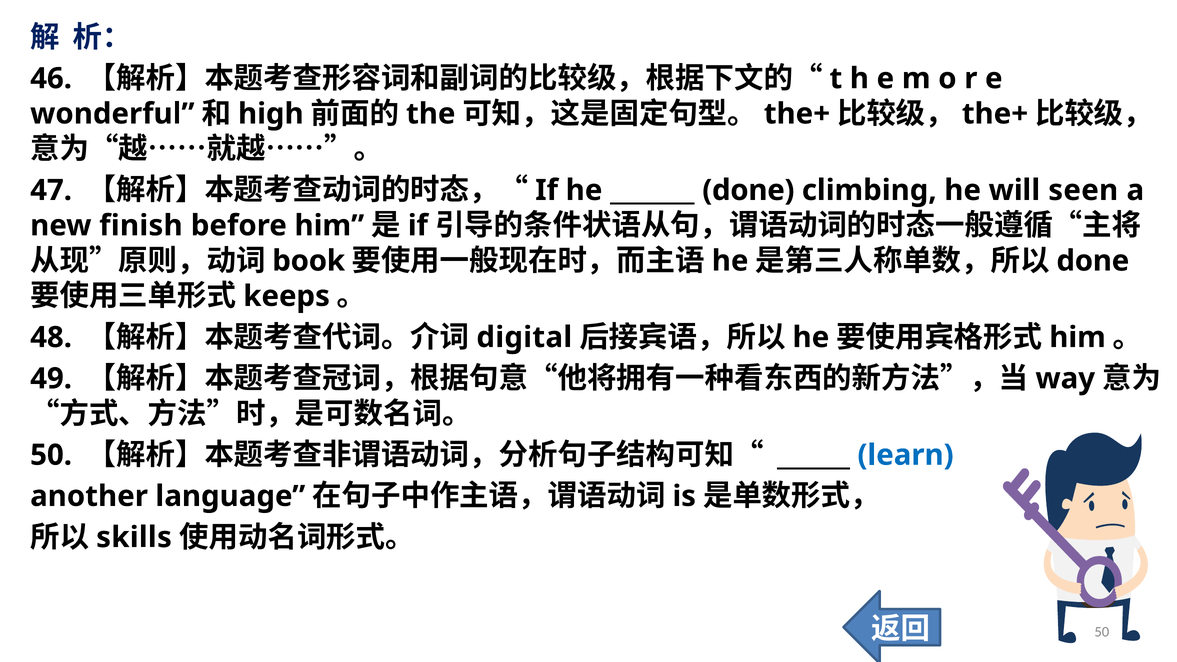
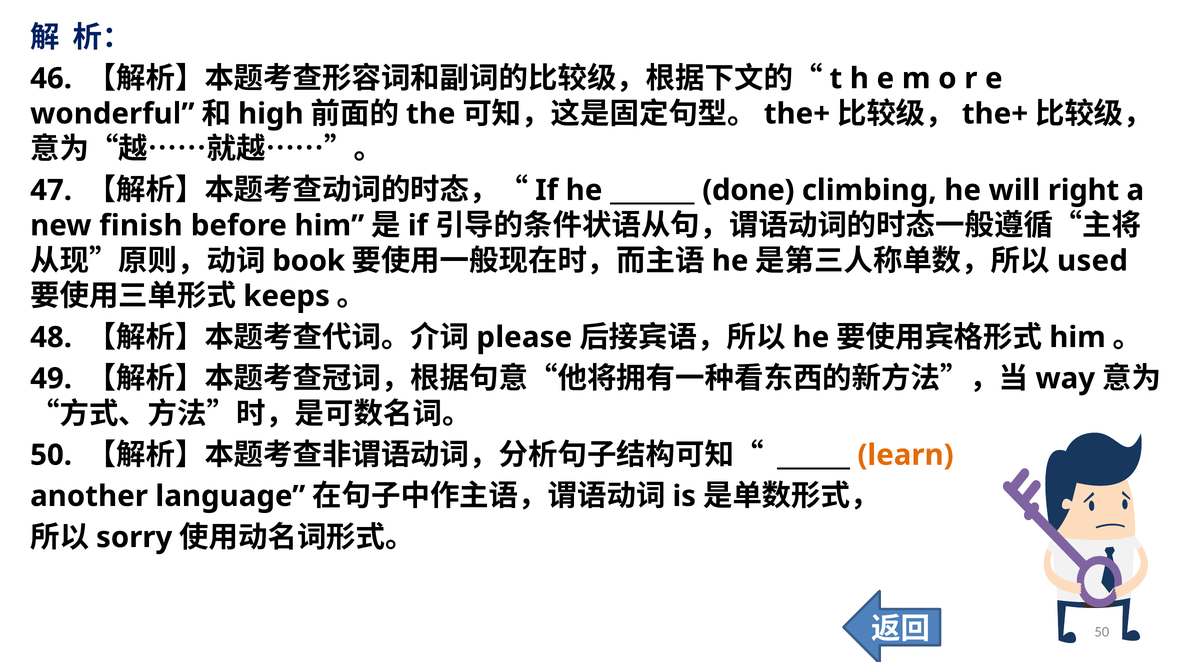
seen: seen -> right (1084, 190)
done: done -> used (1093, 261)
digital: digital -> please (524, 337)
learn colour: blue -> orange (906, 455)
skills: skills -> sorry (134, 537)
